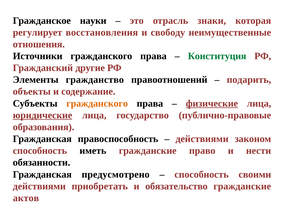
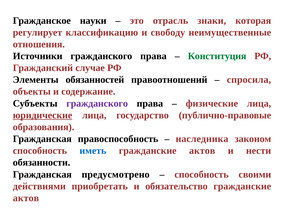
восстановления: восстановления -> классификацию (102, 32)
другие: другие -> случае (90, 68)
гражданство: гражданство -> обязанностей (95, 80)
подарить: подарить -> спросила (249, 80)
гражданского colour: orange -> purple (97, 103)
физические underline: present -> none (212, 103)
действиями: действиями -> наследника (202, 139)
иметь colour: black -> blue (93, 151)
право: право -> актов (202, 151)
